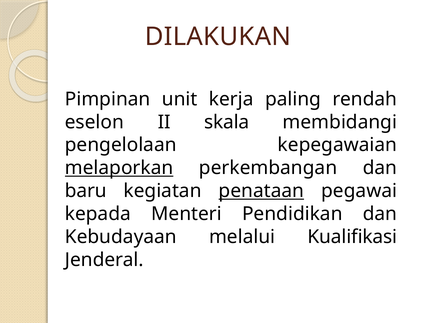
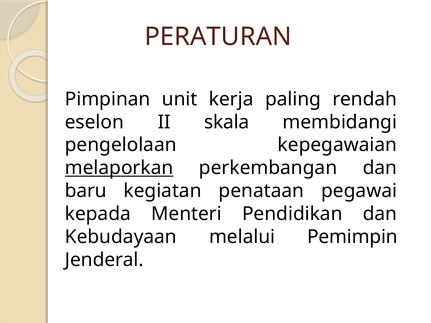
DILAKUKAN: DILAKUKAN -> PERATURAN (218, 37)
penataan underline: present -> none (261, 191)
Kualifikasi: Kualifikasi -> Pemimpin (352, 237)
